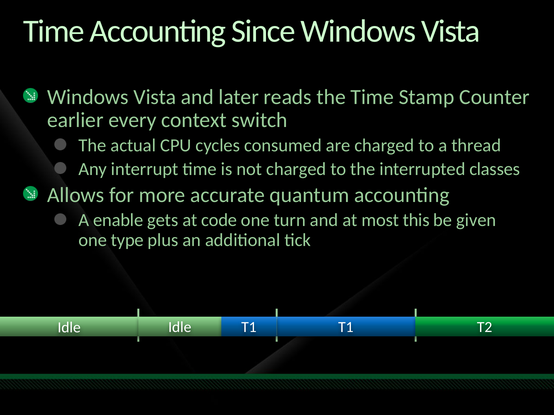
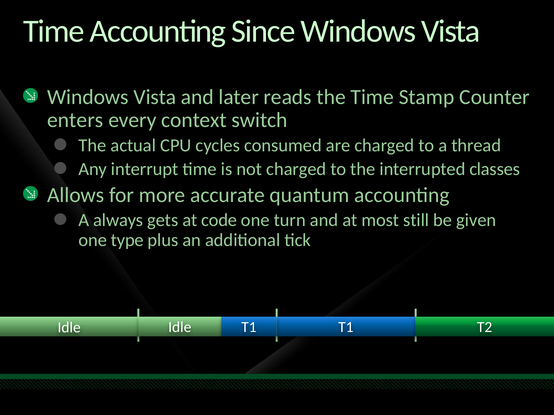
earlier: earlier -> enters (75, 120)
enable: enable -> always (118, 220)
this: this -> still (416, 220)
